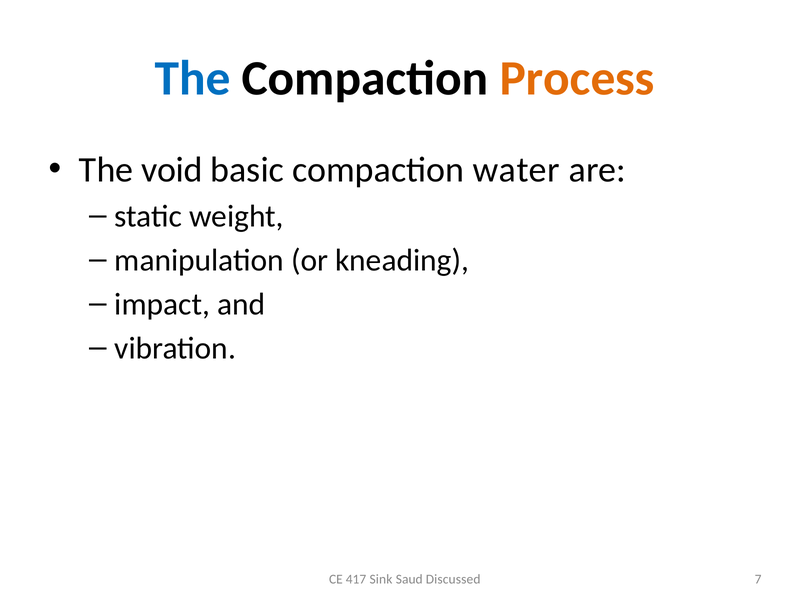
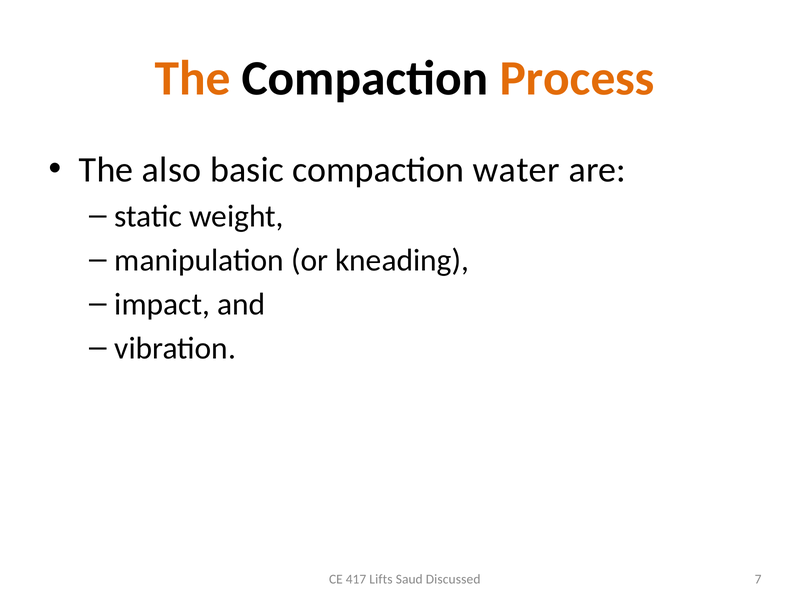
The colour: blue -> orange (193, 78)
void: void -> also (172, 170)
Sink: Sink -> Lifts (381, 580)
